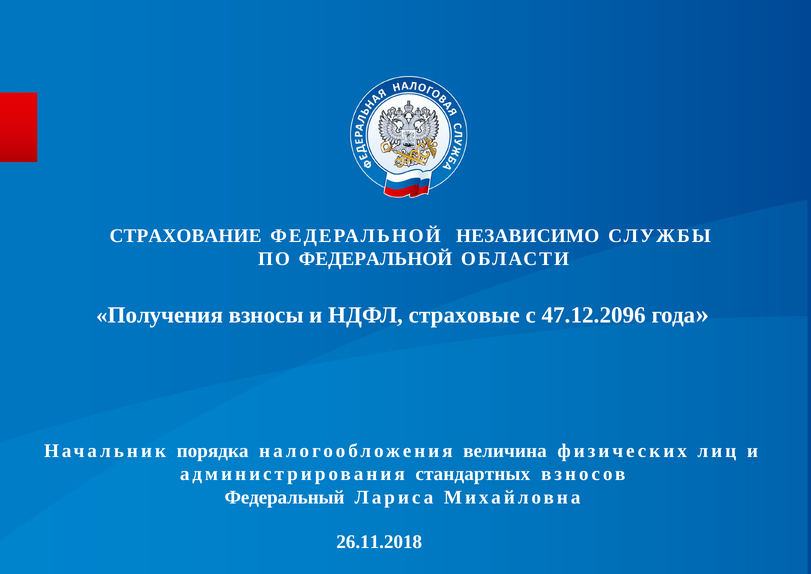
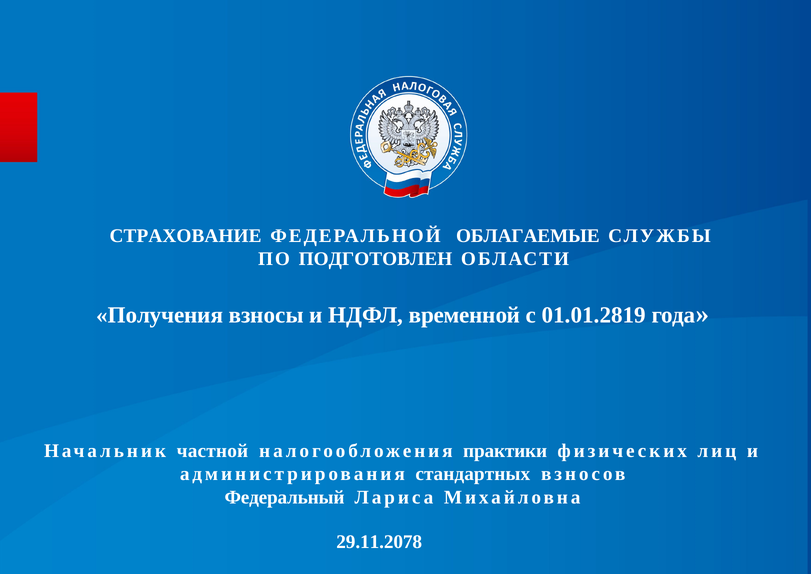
НЕЗАВИСИМО: НЕЗАВИСИМО -> ОБЛАГАЕМЫЕ (528, 236)
ПО ФЕДЕРАЛЬНОЙ: ФЕДЕРАЛЬНОЙ -> ПОДГОТОВЛЕН (375, 259)
страховые: страховые -> временной (465, 315)
47.12.2096: 47.12.2096 -> 01.01.2819 (594, 315)
порядка: порядка -> частной (212, 450)
величина: величина -> практики (505, 450)
26.11.2018: 26.11.2018 -> 29.11.2078 (379, 541)
